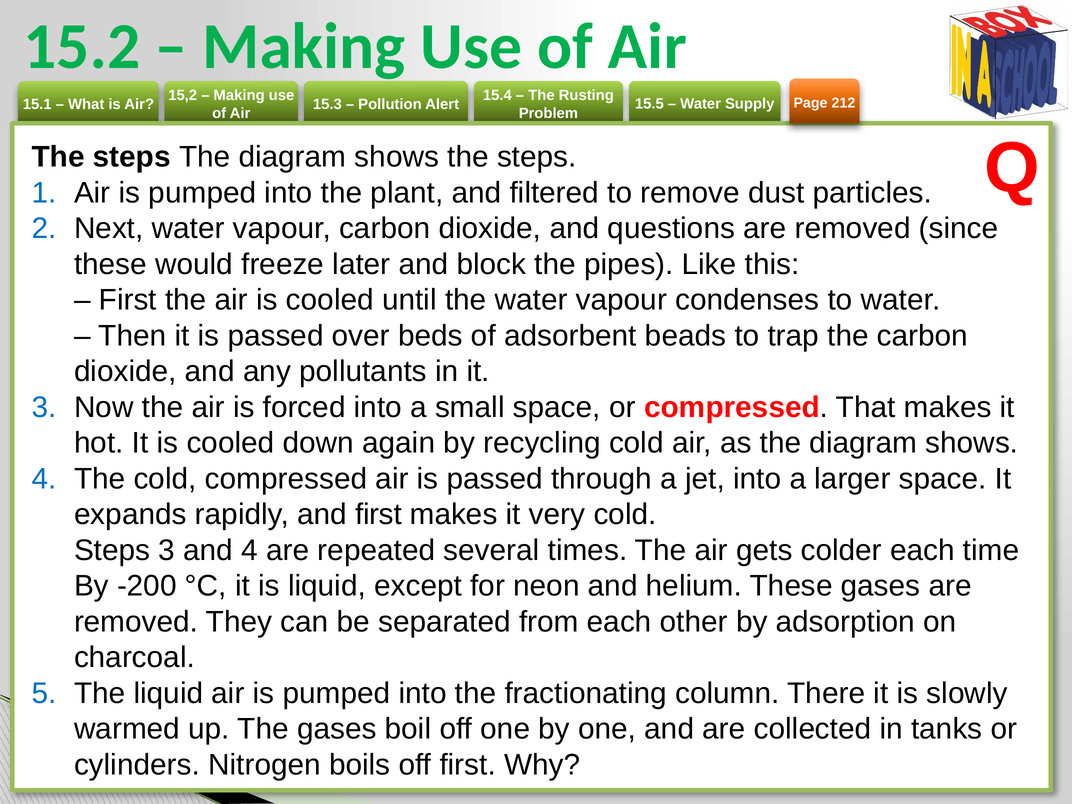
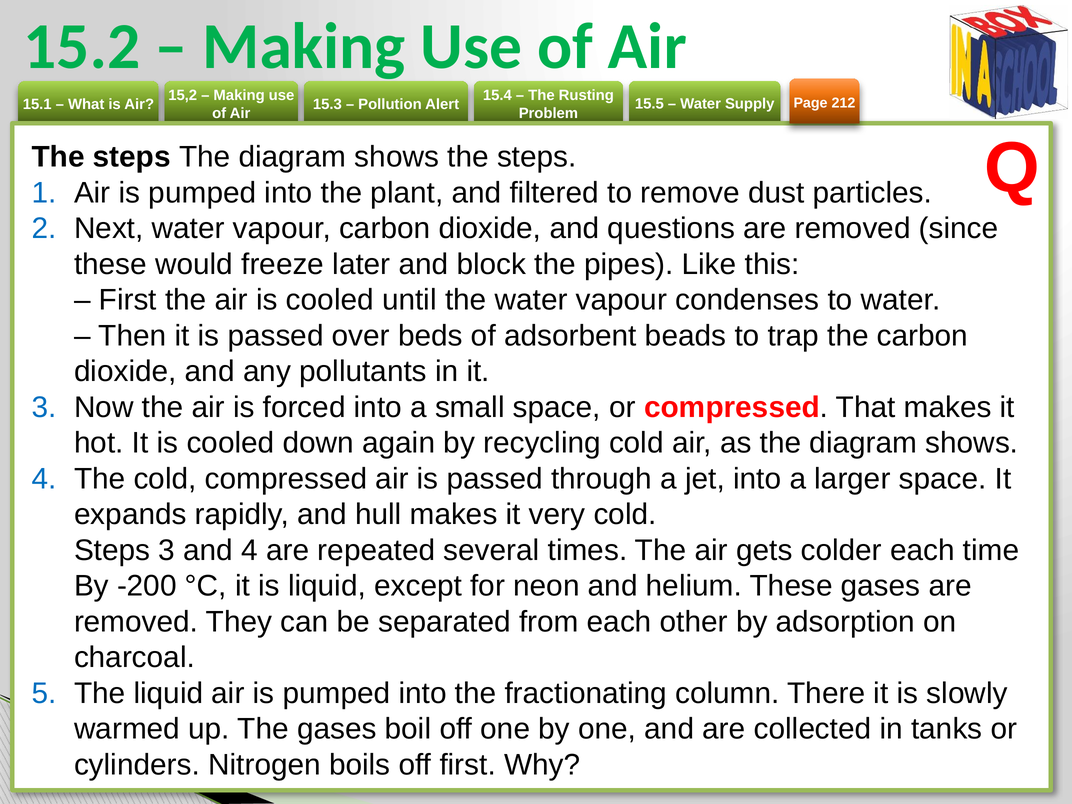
and first: first -> hull (378, 515)
